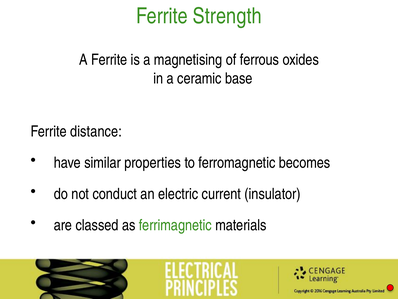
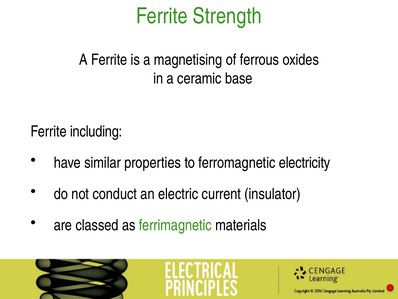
distance: distance -> including (96, 131)
becomes: becomes -> electricity (305, 163)
